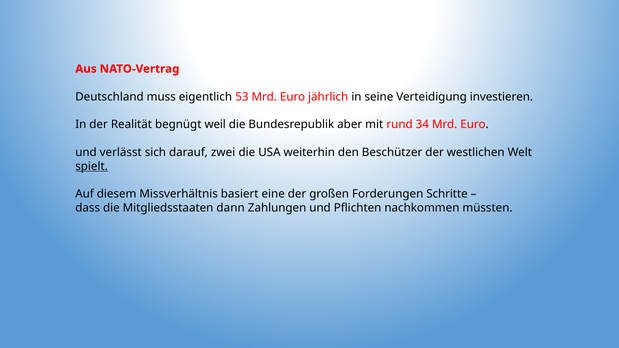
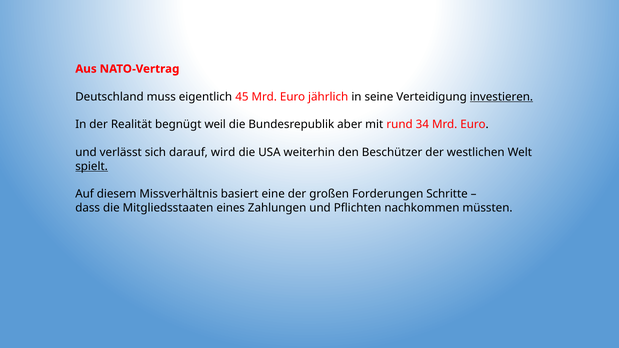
53: 53 -> 45 (242, 97)
investieren underline: none -> present (501, 97)
zwei: zwei -> wird (223, 152)
dann: dann -> eines (231, 208)
